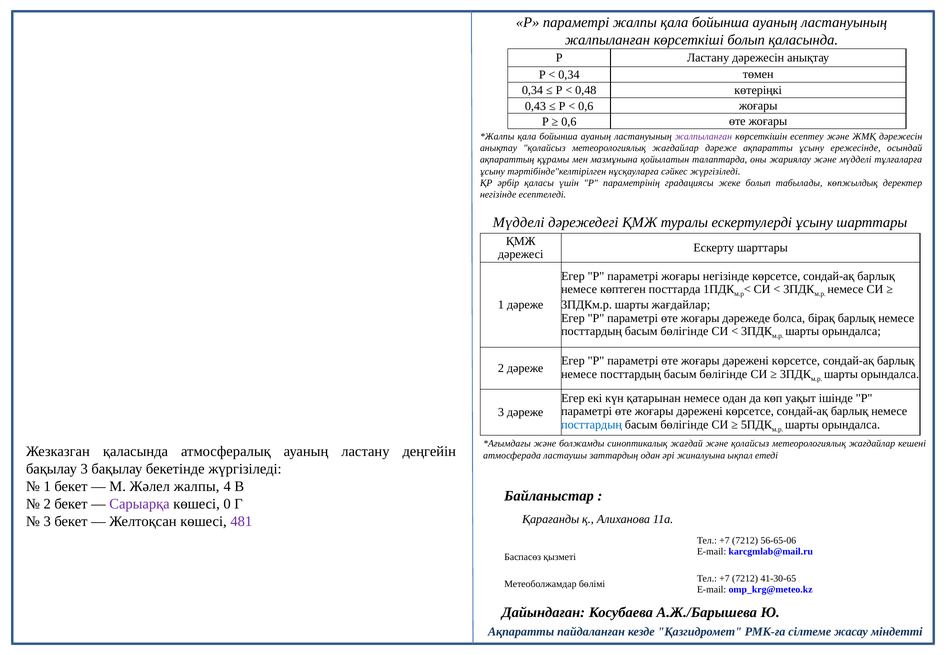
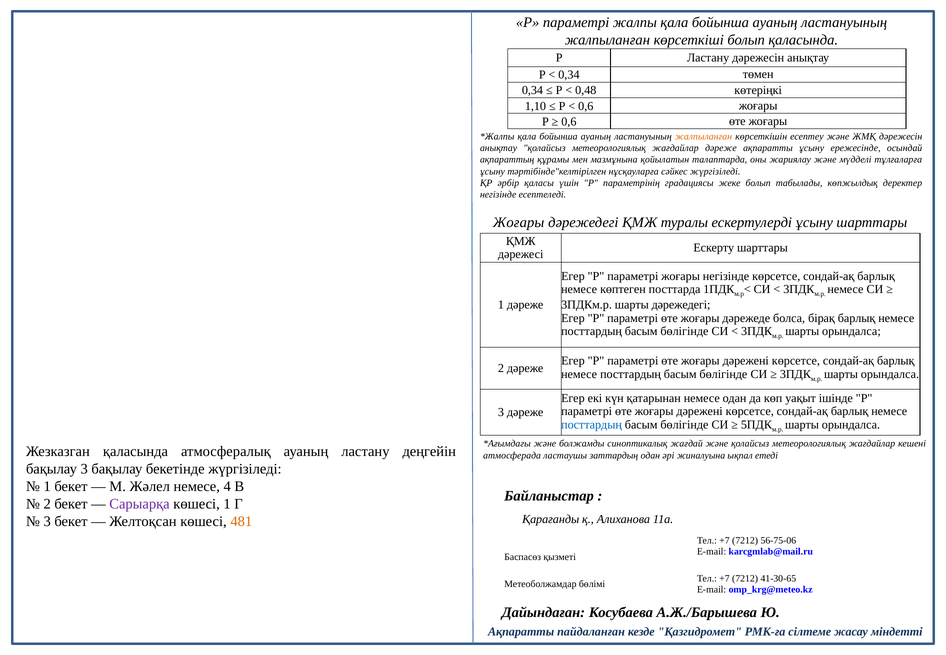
0,43: 0,43 -> 1,10 (536, 106)
жалпыланған colour: purple -> orange (703, 137)
Мүдделі: Мүдделі -> Жоғары (519, 222)
шарты жағдайлар: жағдайлар -> дәрежедегі (681, 305)
Жәлел жалпы: жалпы -> немесе (197, 486)
көшесі 0: 0 -> 1 (227, 504)
481 colour: purple -> orange (241, 521)
56-65-06: 56-65-06 -> 56-75-06 (778, 541)
